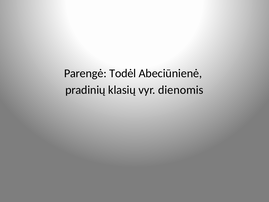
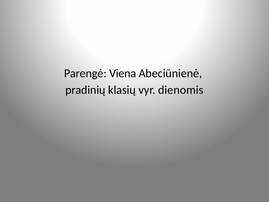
Todėl: Todėl -> Viena (123, 73)
